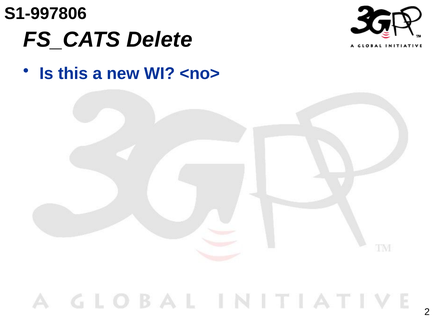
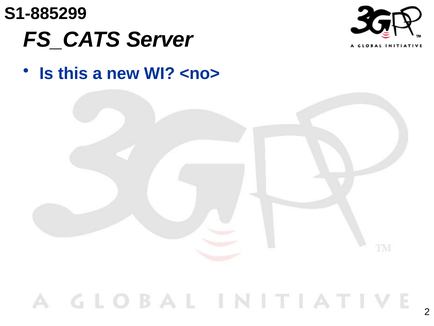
S1-997806: S1-997806 -> S1-885299 (45, 13)
Delete: Delete -> Server (160, 40)
